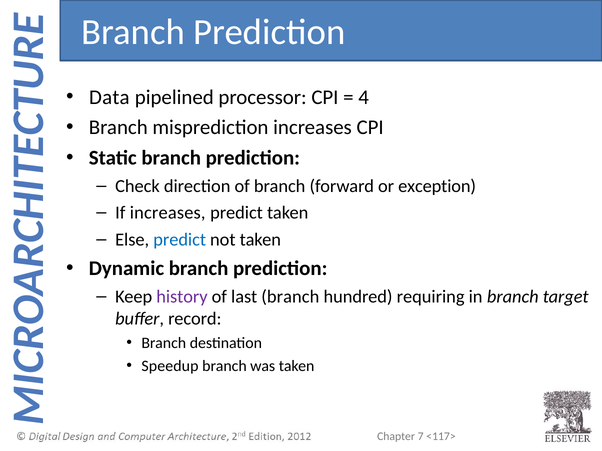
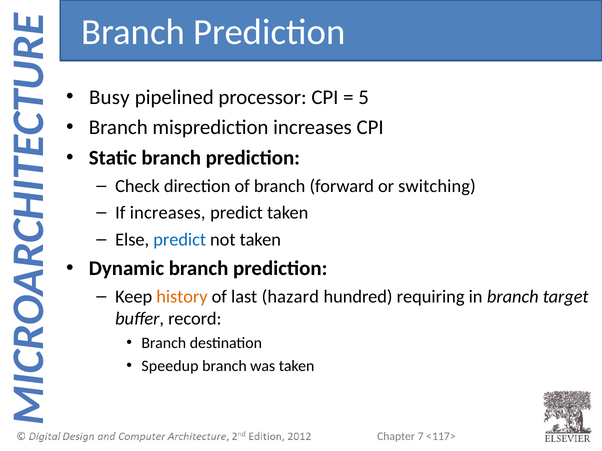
Data: Data -> Busy (109, 97)
4: 4 -> 5 (364, 97)
exception: exception -> switching (437, 186)
history colour: purple -> orange (182, 297)
last branch: branch -> hazard (290, 297)
